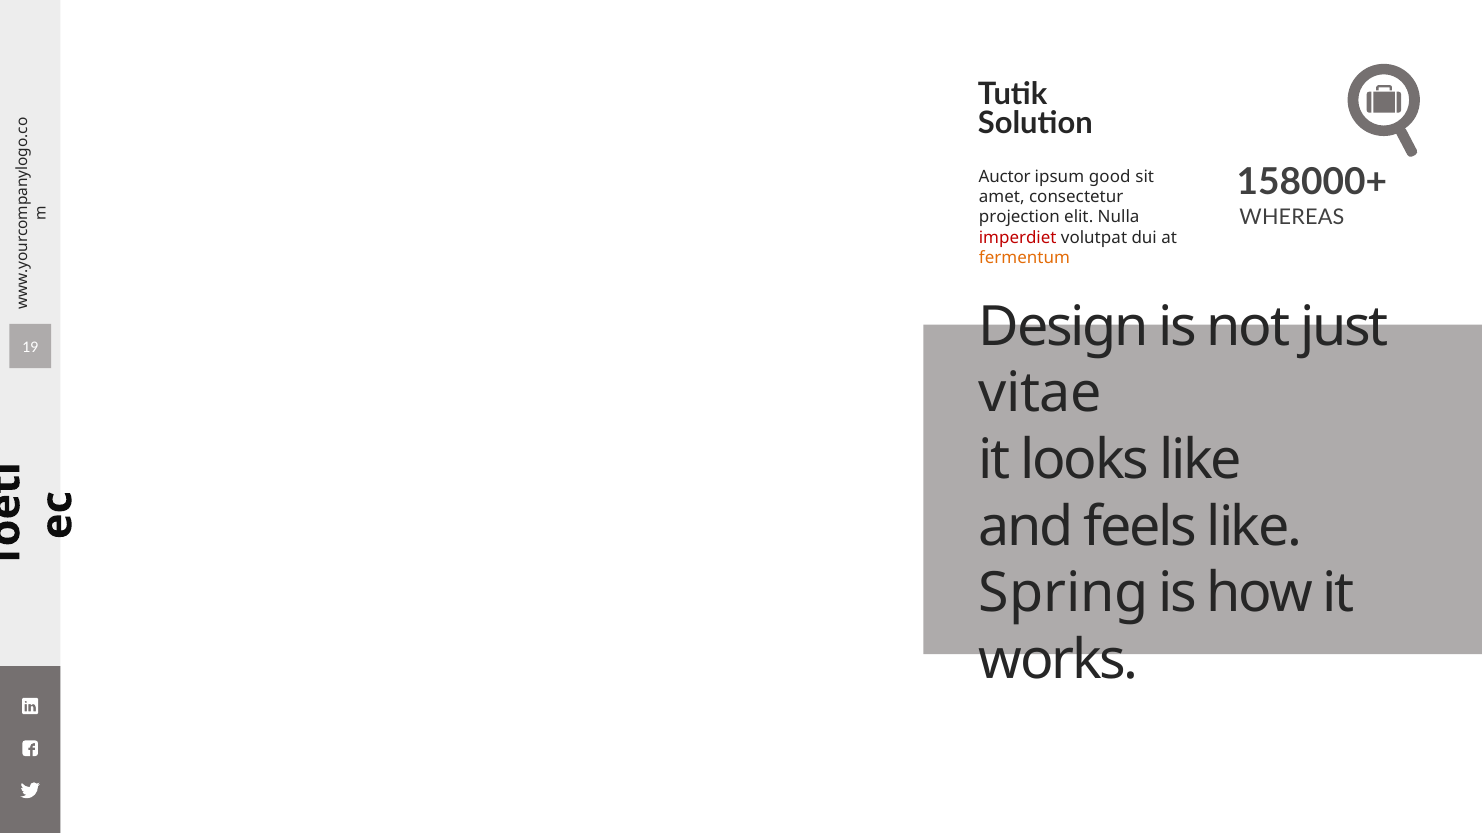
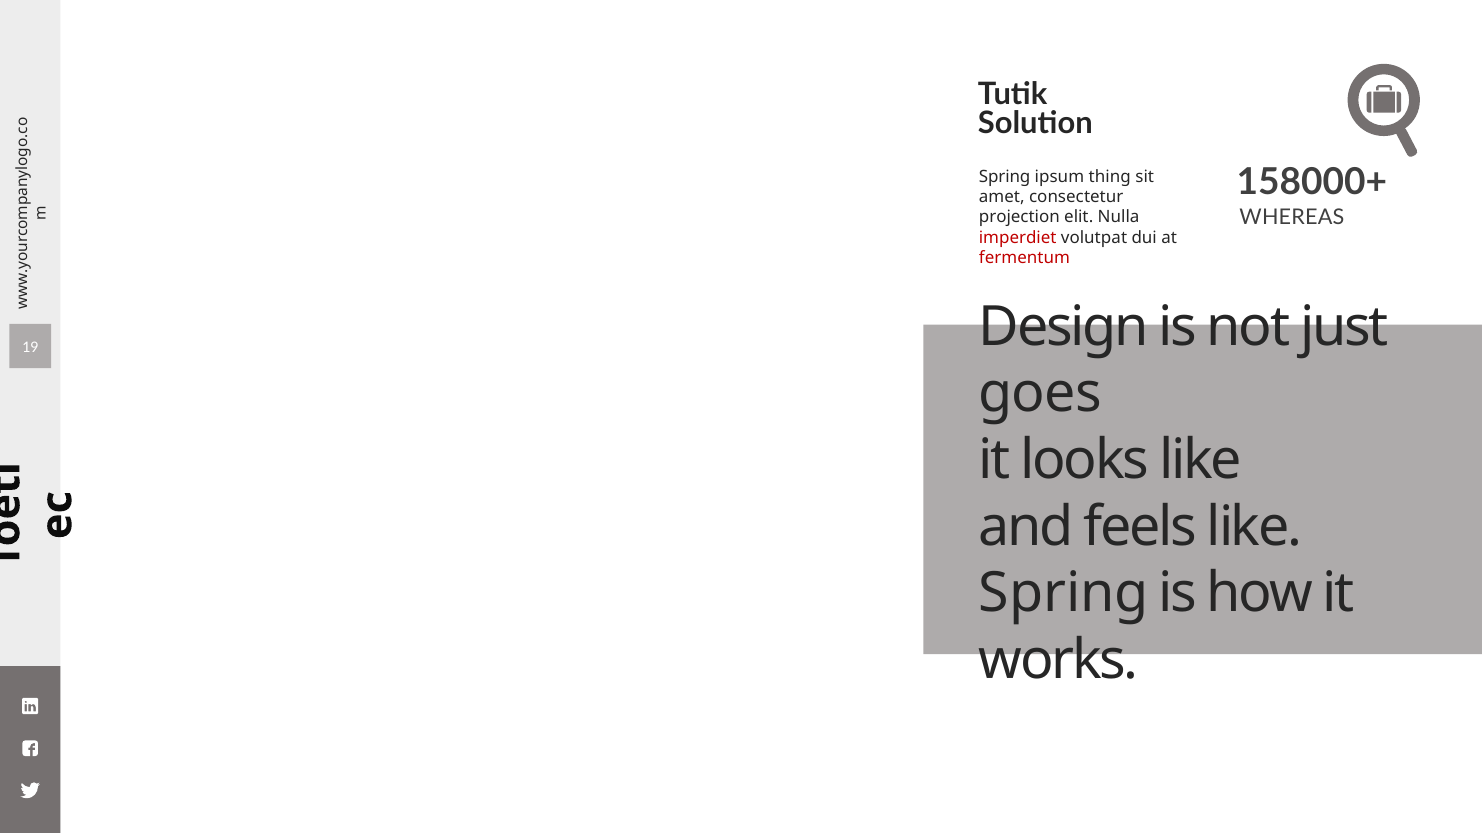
Auctor: Auctor -> Spring (1005, 177)
good: good -> thing (1110, 177)
fermentum colour: orange -> red (1024, 258)
vitae: vitae -> goes (1040, 394)
